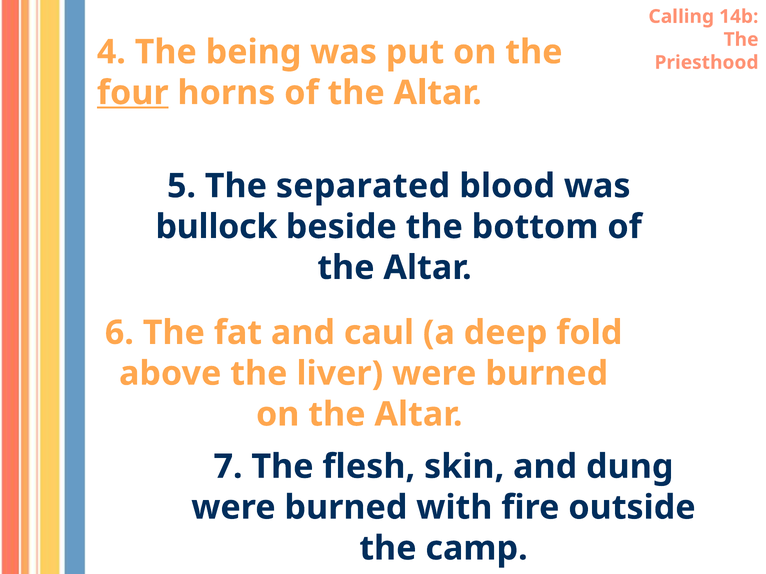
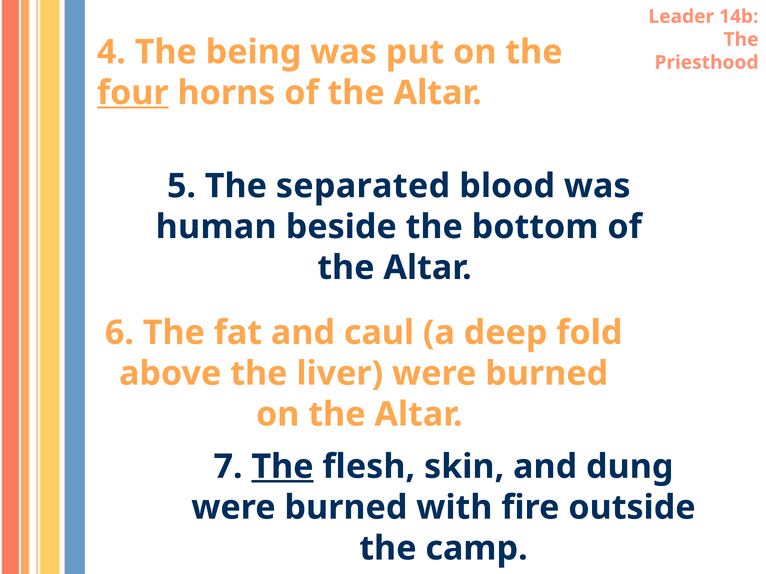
Calling: Calling -> Leader (681, 17)
bullock: bullock -> human (216, 227)
The underline: none -> present (282, 467)
